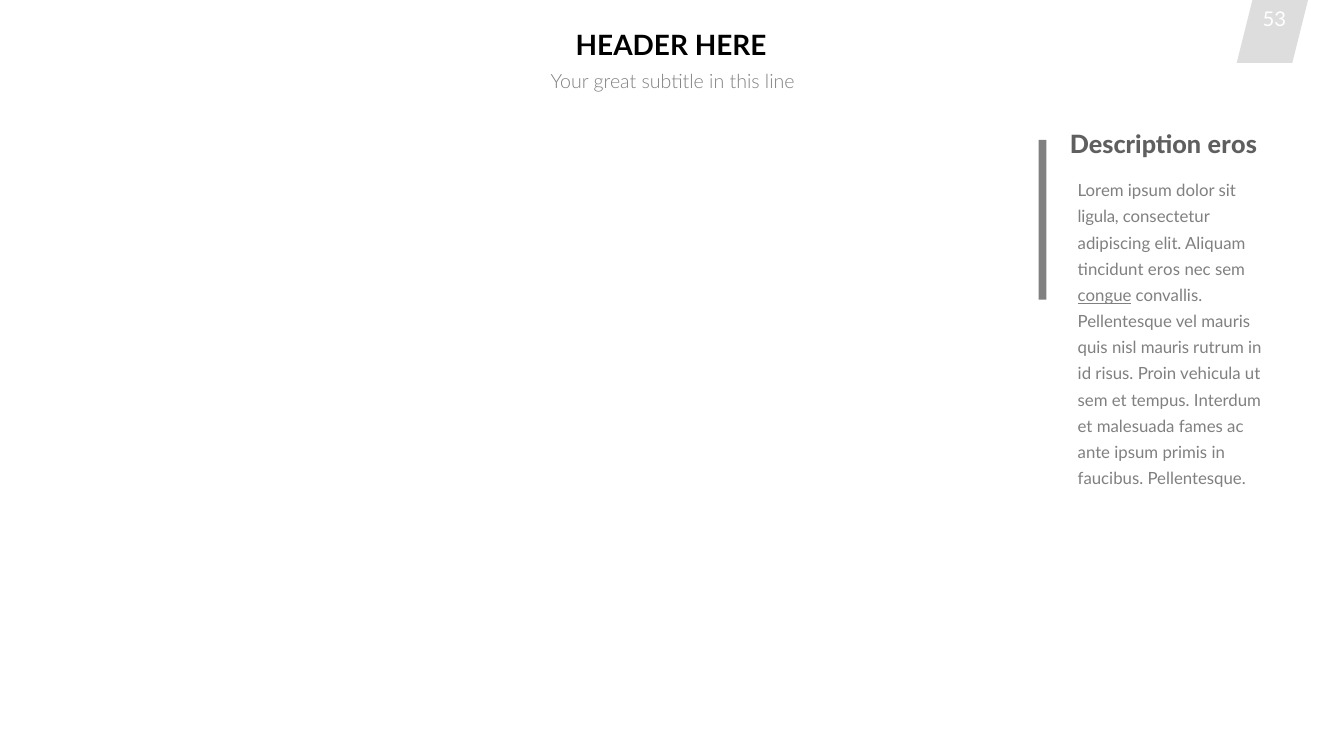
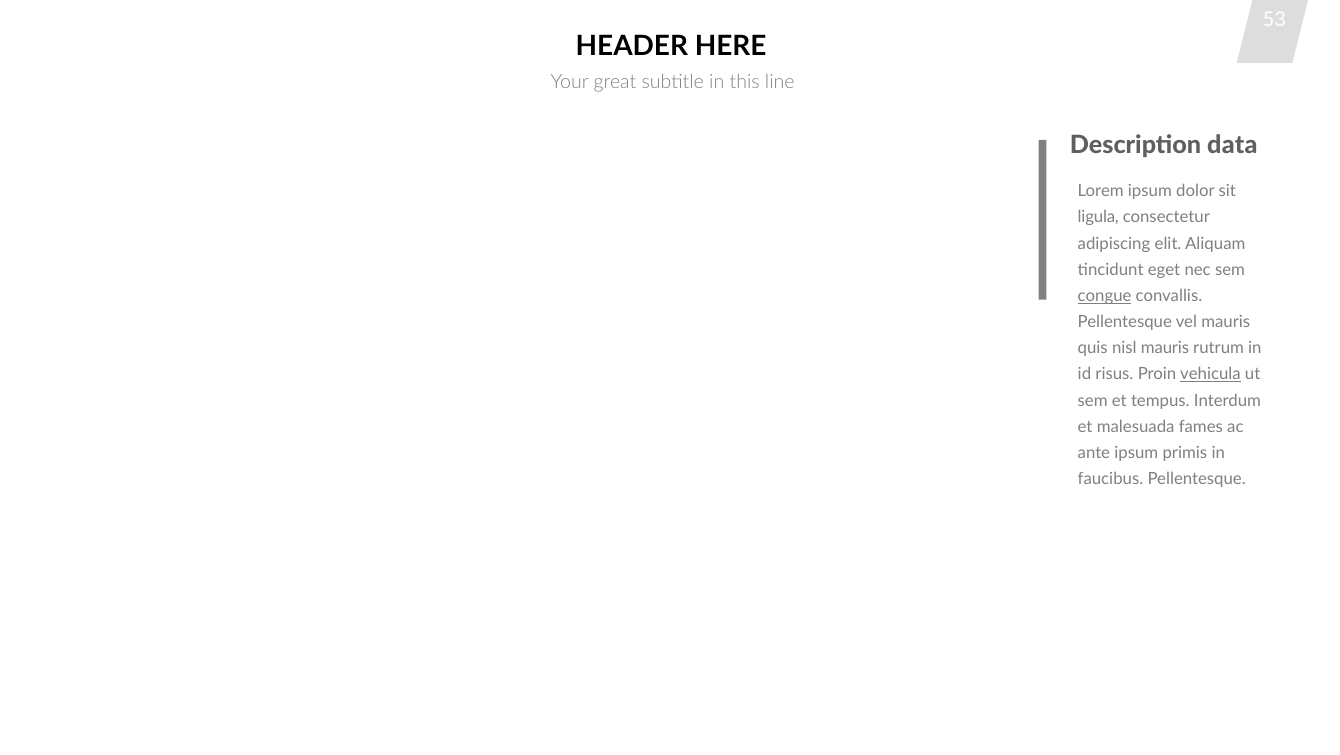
Description eros: eros -> data (1232, 145)
tincidunt eros: eros -> eget (1164, 270)
vehicula underline: none -> present (1210, 375)
